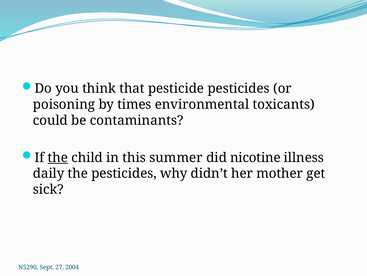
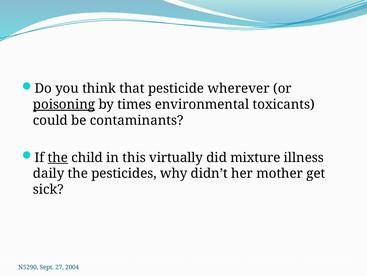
pesticide pesticides: pesticides -> wherever (239, 88)
poisoning underline: none -> present (64, 104)
summer: summer -> virtually (176, 157)
nicotine: nicotine -> mixture (255, 157)
